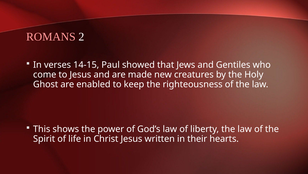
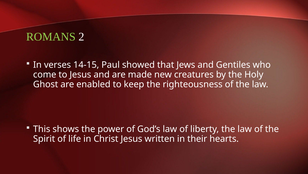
ROMANS colour: pink -> light green (51, 37)
